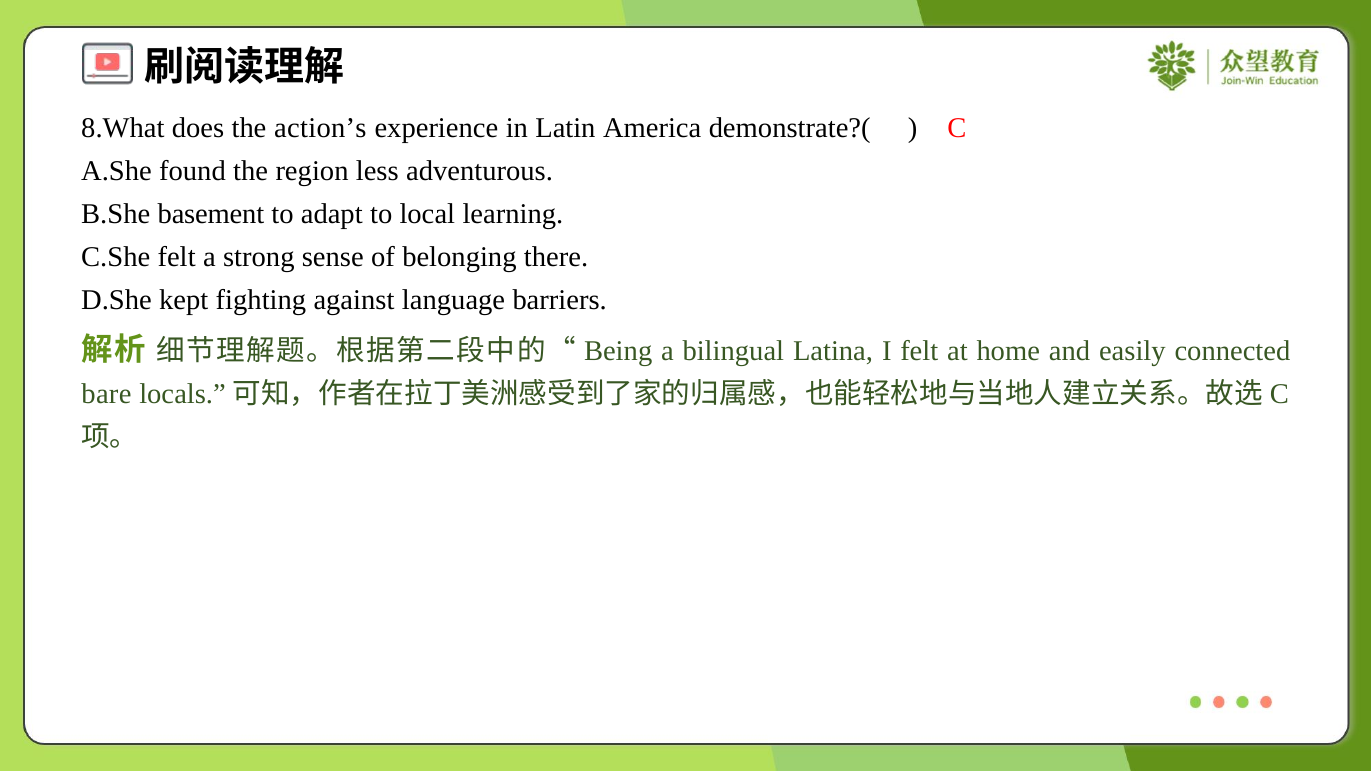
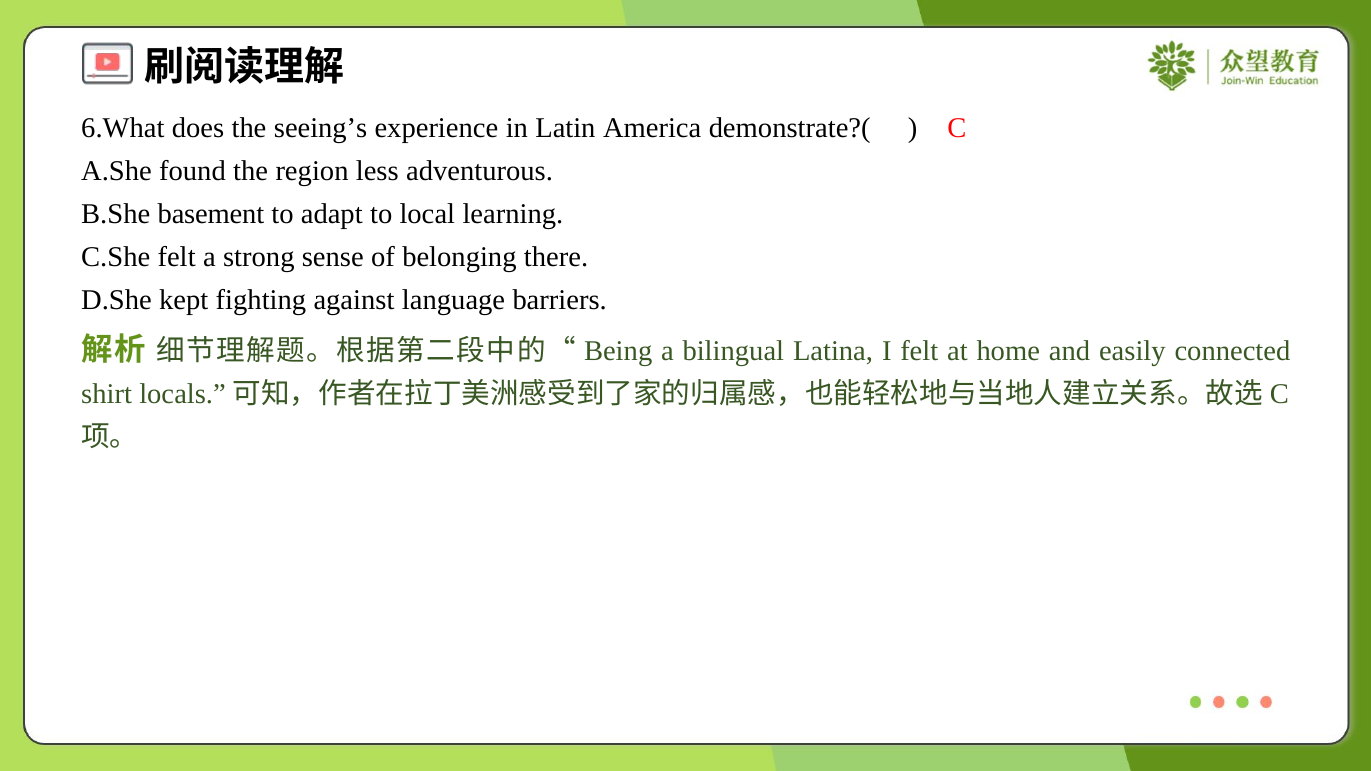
8.What: 8.What -> 6.What (123, 128)
action’s: action’s -> seeing’s (321, 128)
bare: bare -> shirt (107, 394)
